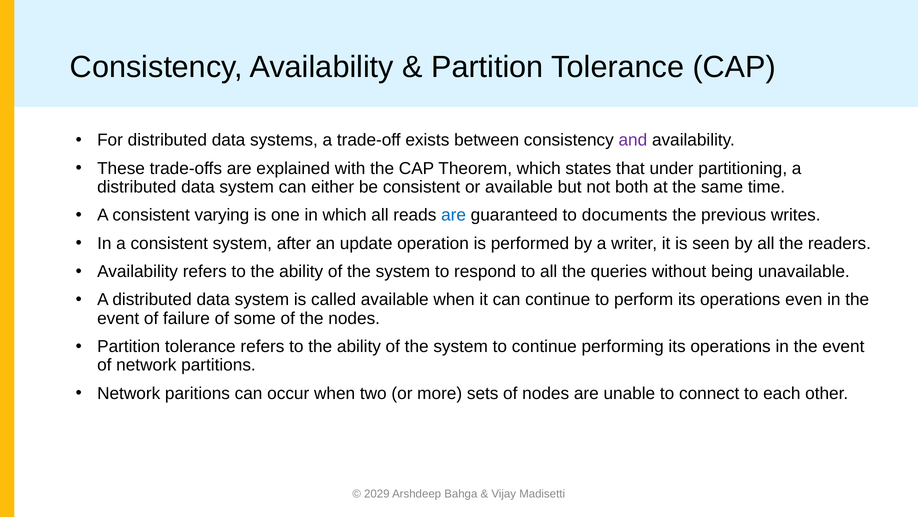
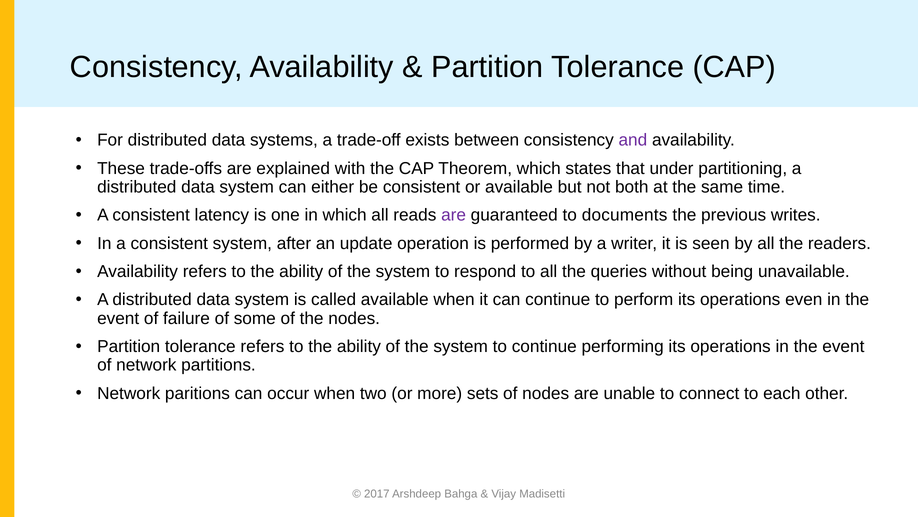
varying: varying -> latency (222, 215)
are colour: blue -> purple (454, 215)
2029: 2029 -> 2017 (377, 493)
